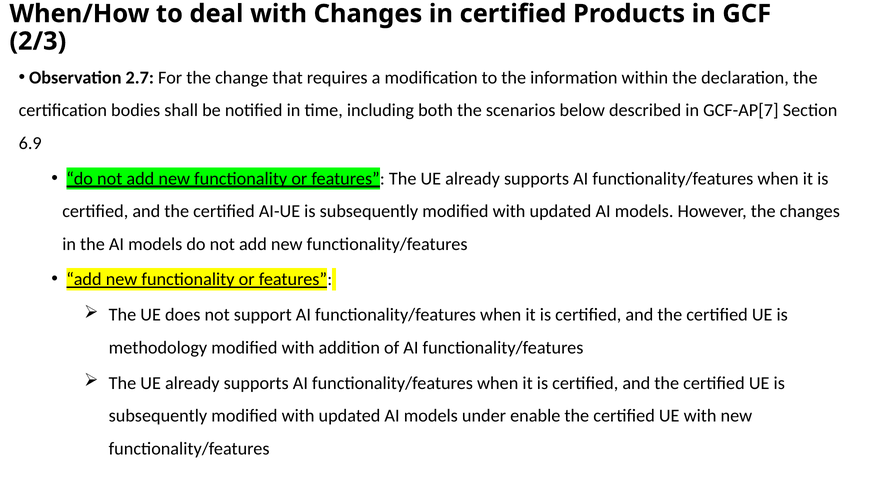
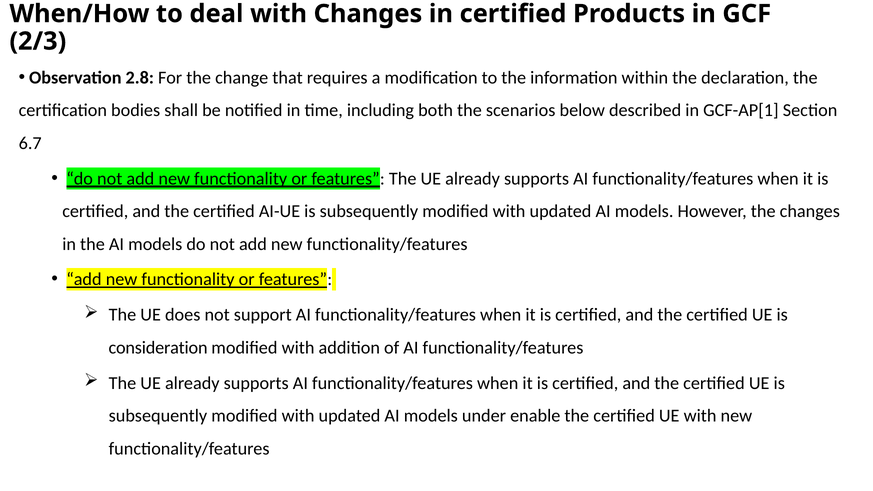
2.7: 2.7 -> 2.8 (140, 78)
GCF-AP[7: GCF-AP[7 -> GCF-AP[1 (741, 110)
6.9: 6.9 -> 6.7 (30, 143)
methodology: methodology -> consideration (158, 348)
